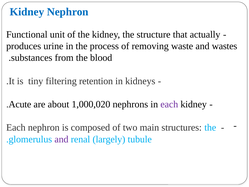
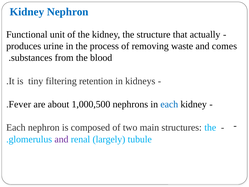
wastes: wastes -> comes (224, 46)
Acute: Acute -> Fever (20, 104)
1,000,020: 1,000,020 -> 1,000,500 (91, 104)
each colour: purple -> blue (169, 104)
